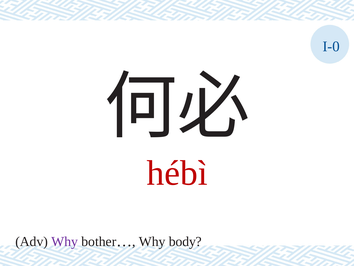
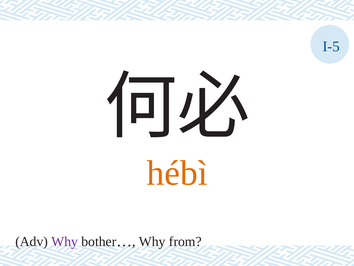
I-0: I-0 -> I-5 (331, 46)
hébì colour: red -> orange (177, 173)
body: body -> from (185, 241)
